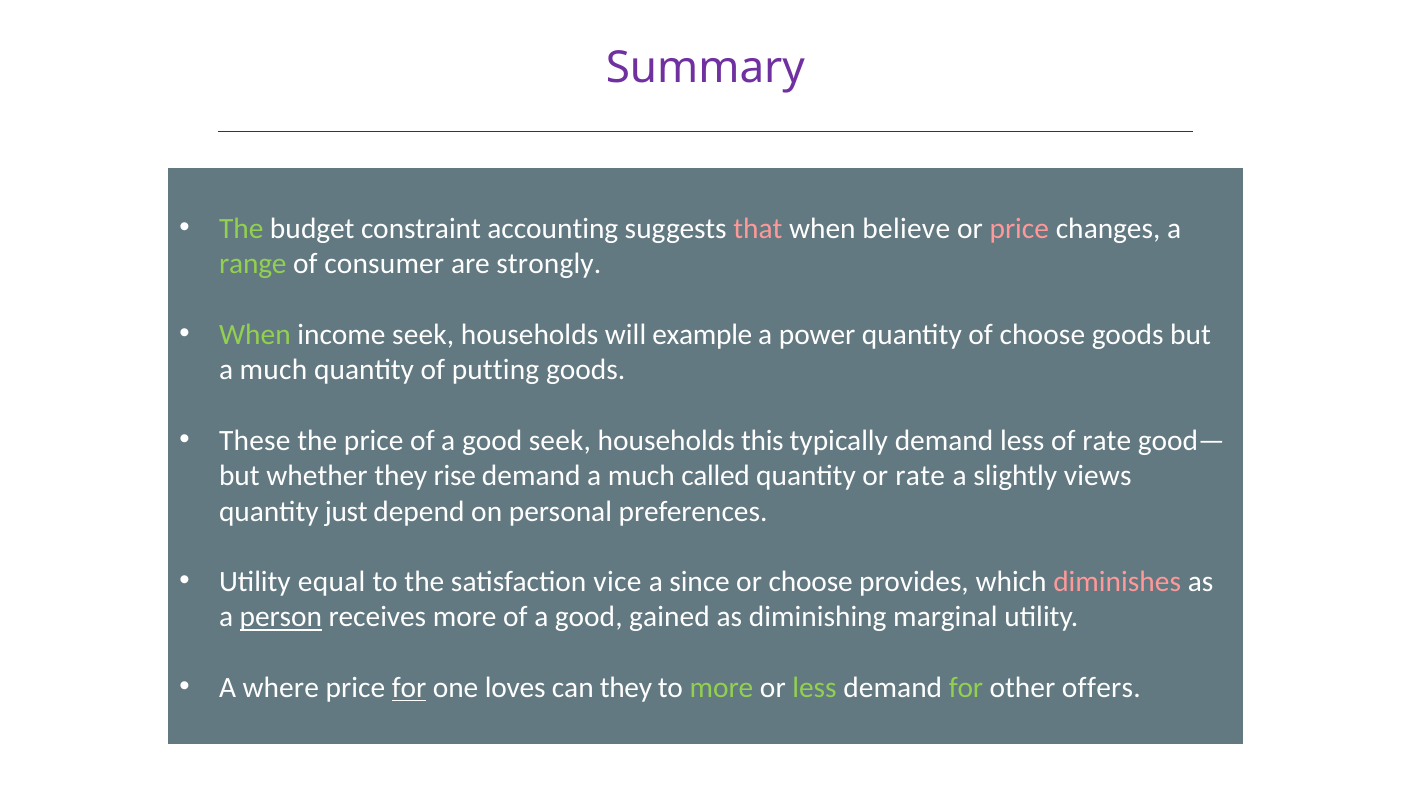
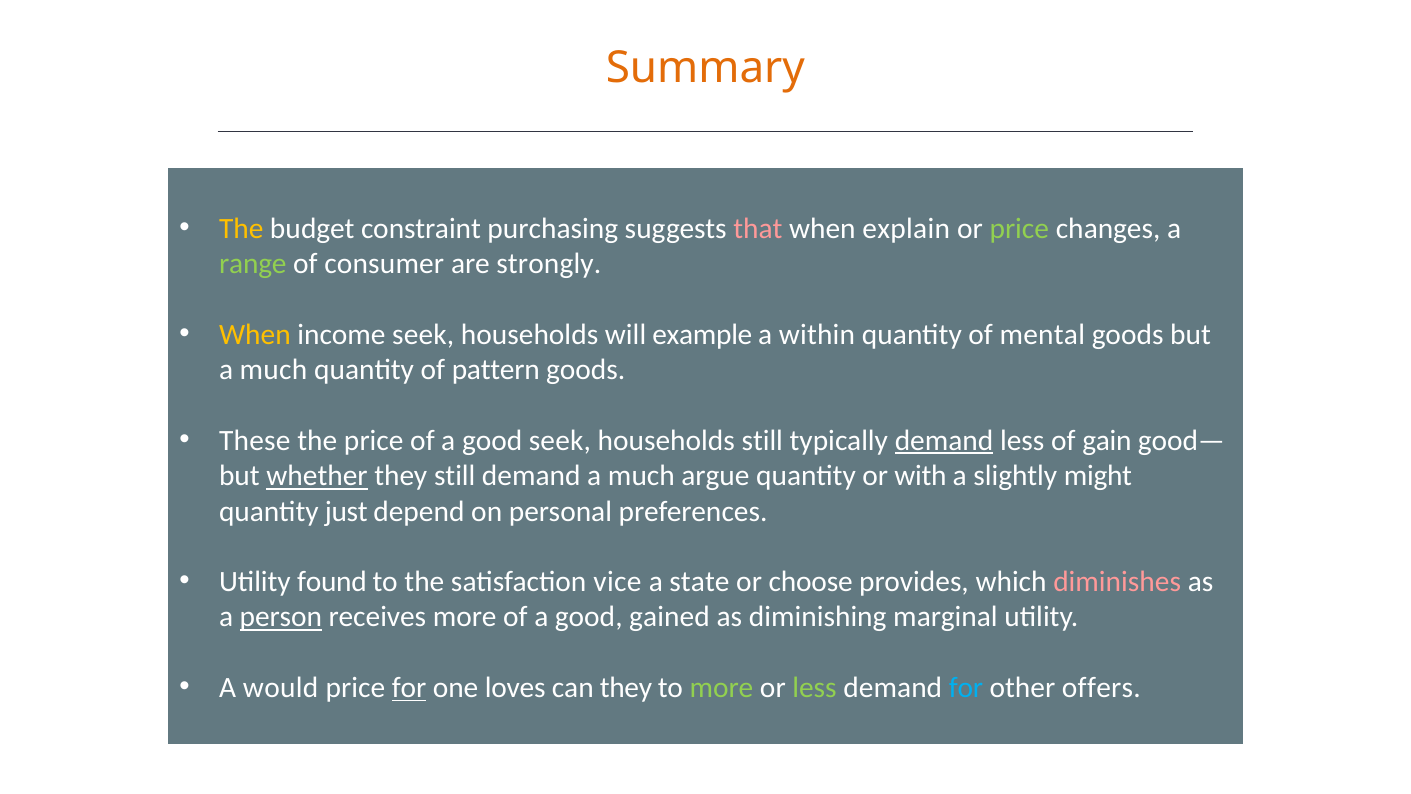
Summary colour: purple -> orange (705, 68)
The colour: light green -> yellow (241, 229)
accounting: accounting -> purchasing (553, 229)
believe: believe -> explain (906, 229)
price colour: pink -> light green (1019, 229)
When colour: light green -> yellow (255, 335)
power: power -> within (817, 335)
of choose: choose -> mental (1042, 335)
putting: putting -> pattern (496, 370)
households this: this -> still (762, 441)
demand underline: none -> present (944, 441)
of rate: rate -> gain (1107, 441)
whether underline: none -> present (317, 476)
they rise: rise -> still (455, 476)
called: called -> argue (715, 476)
or rate: rate -> with (921, 476)
views: views -> might (1098, 476)
equal: equal -> found (332, 582)
since: since -> state (699, 582)
where: where -> would (281, 688)
for colour: light green -> light blue (966, 688)
